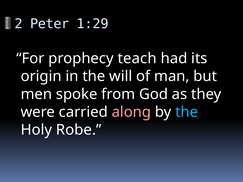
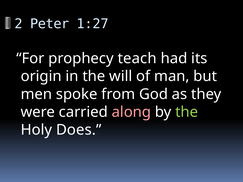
1:29: 1:29 -> 1:27 (93, 24)
the colour: light blue -> light green (187, 112)
Robe: Robe -> Does (79, 130)
